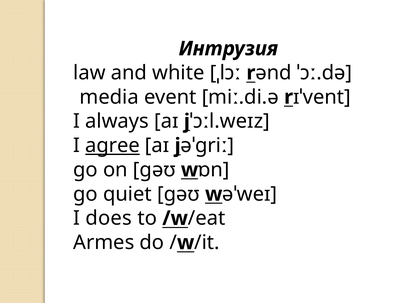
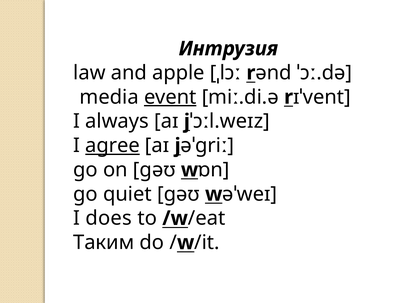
white: white -> apple (178, 73)
event underline: none -> present (170, 97)
Armes: Armes -> Таким (104, 243)
